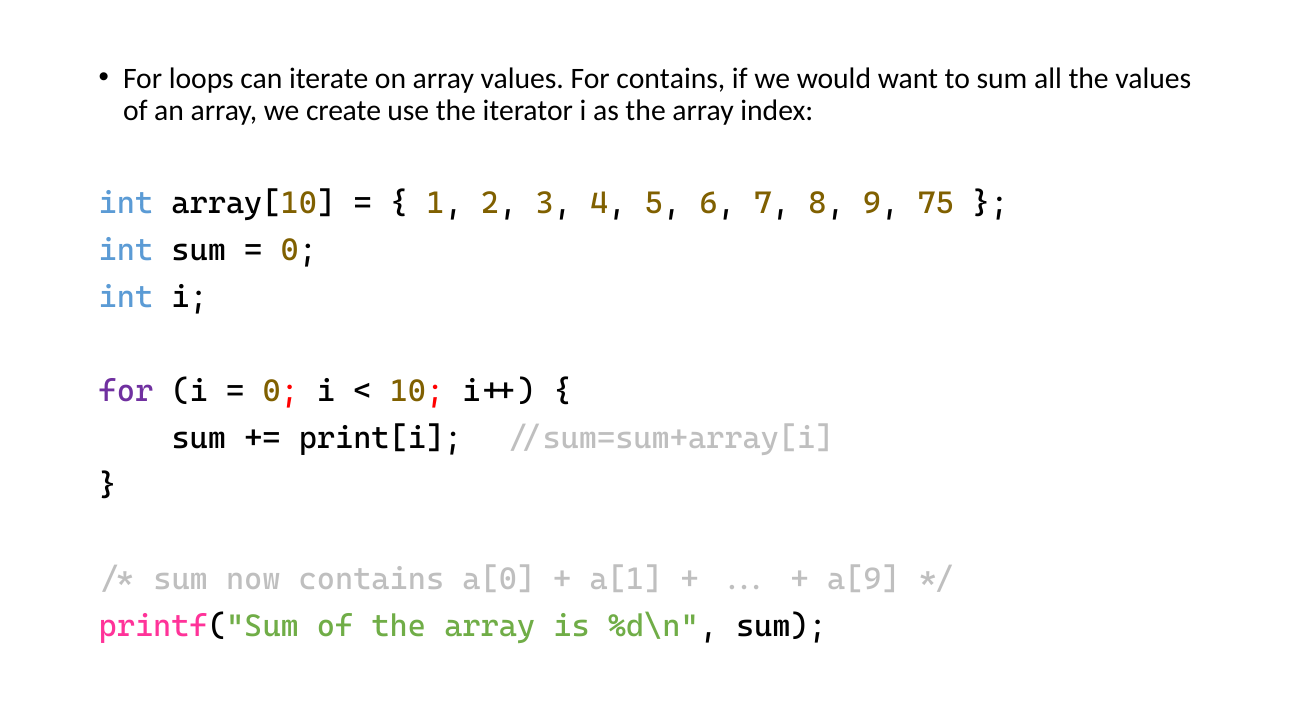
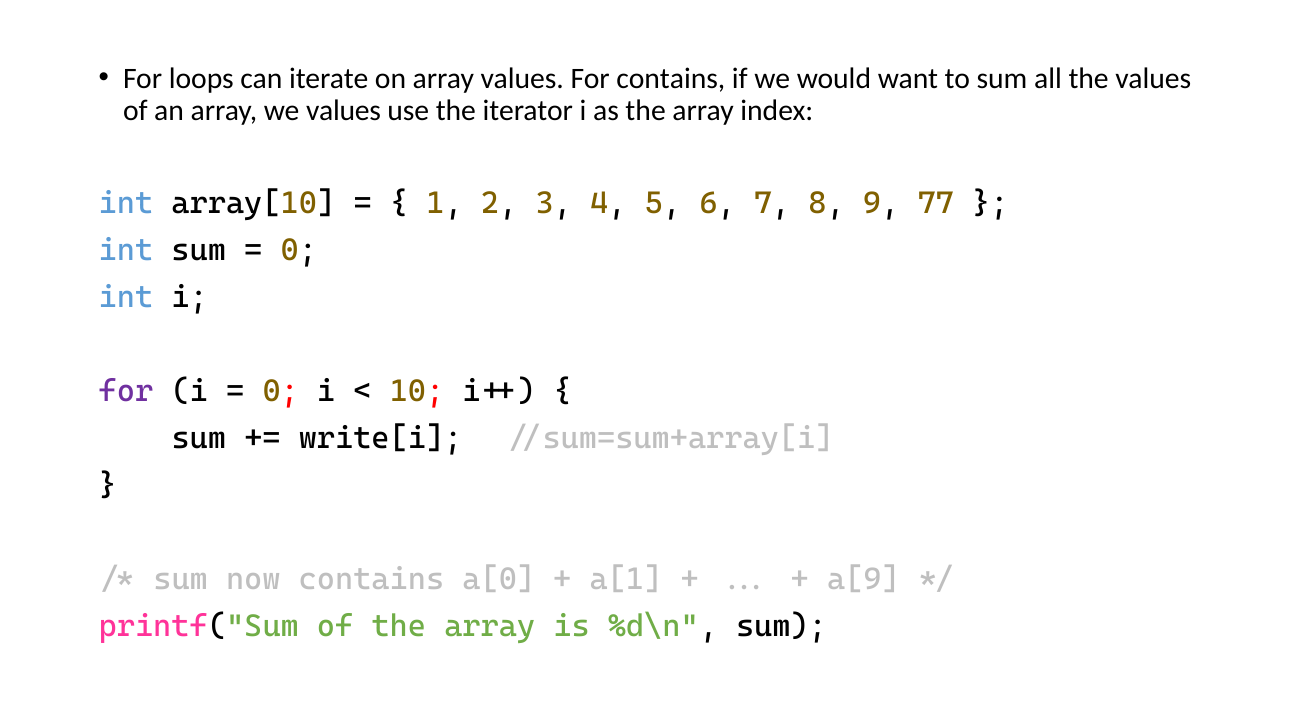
we create: create -> values (344, 110)
75: 75 -> 77 (936, 204)
print[i: print[i -> write[i (381, 439)
